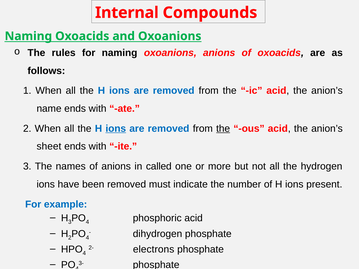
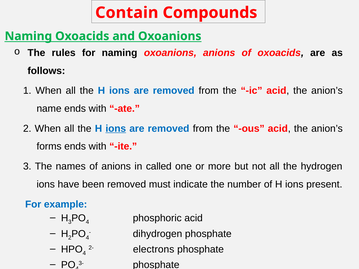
Internal: Internal -> Contain (127, 13)
the underline: present -> none (223, 129)
sheet: sheet -> forms (49, 147)
